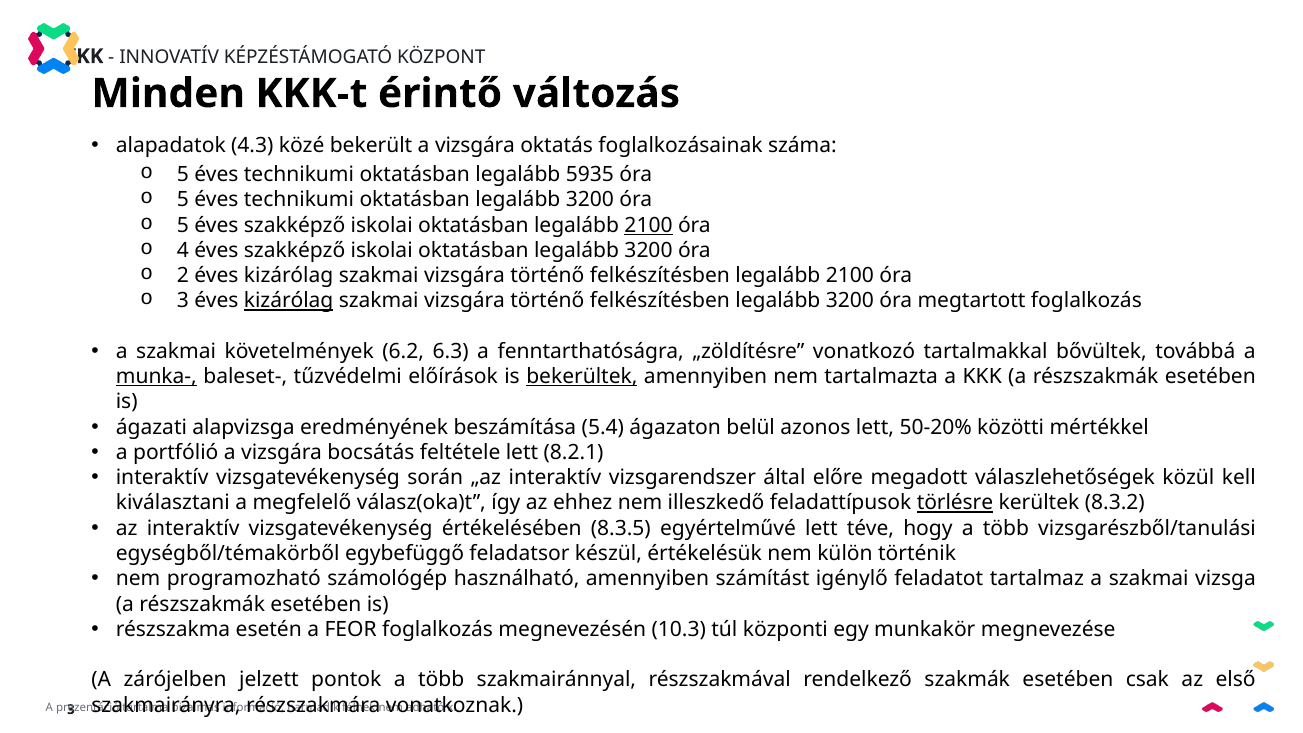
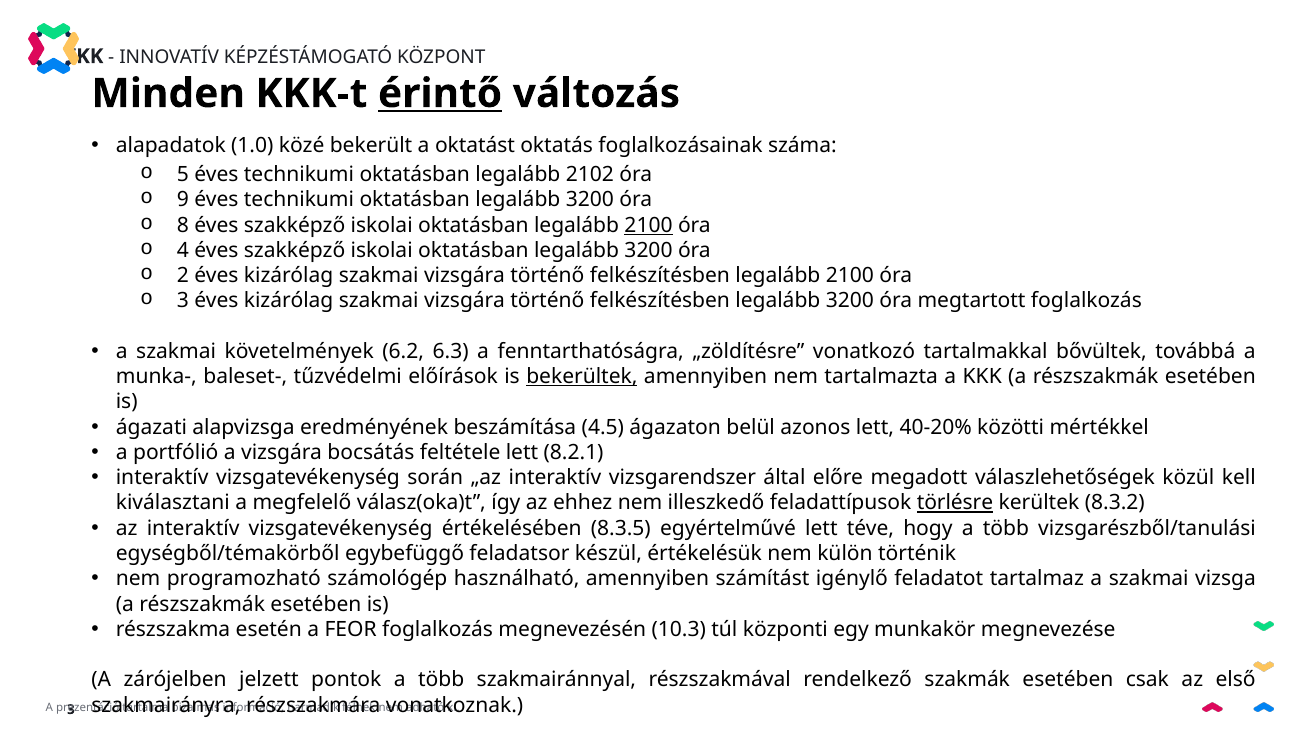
érintő underline: none -> present (440, 94)
4.3: 4.3 -> 1.0 (252, 145)
bekerült a vizsgára: vizsgára -> oktatást (475, 145)
5935: 5935 -> 2102 (590, 175)
5: 5 -> 9 (183, 200)
5: 5 -> 8 (183, 225)
kizárólag underline: present -> none (289, 301)
munka- underline: present -> none (156, 377)
5.4: 5.4 -> 4.5 (603, 427)
50-20%: 50-20% -> 40-20% (936, 427)
